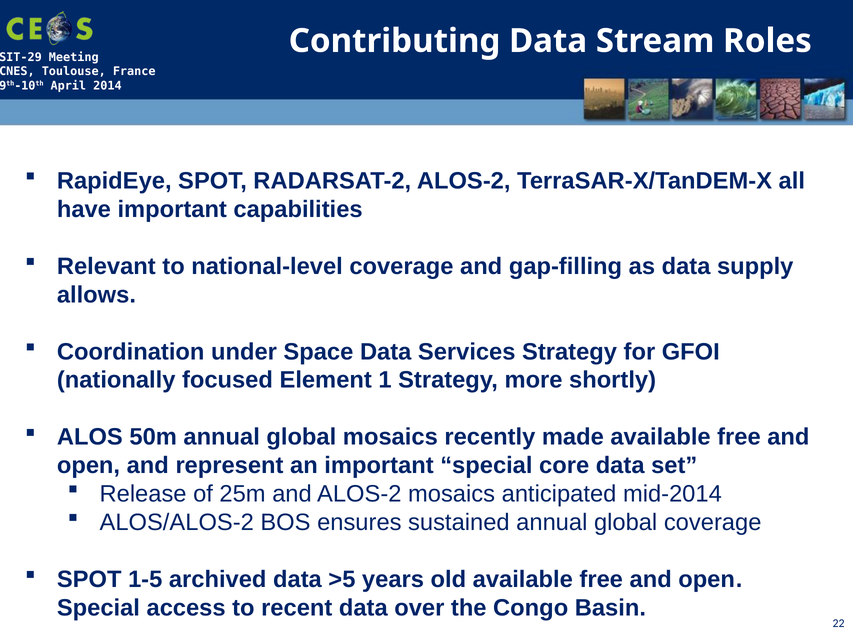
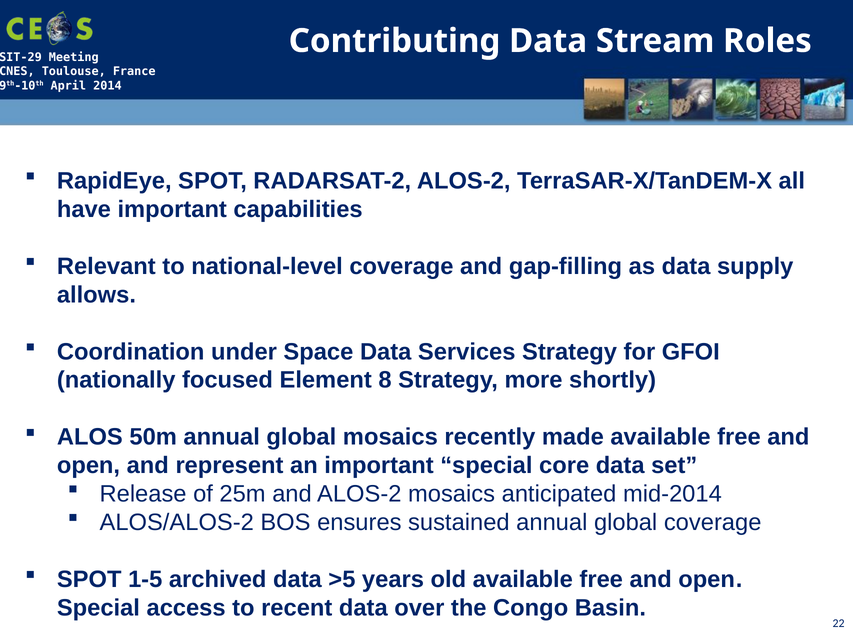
1: 1 -> 8 (385, 380)
